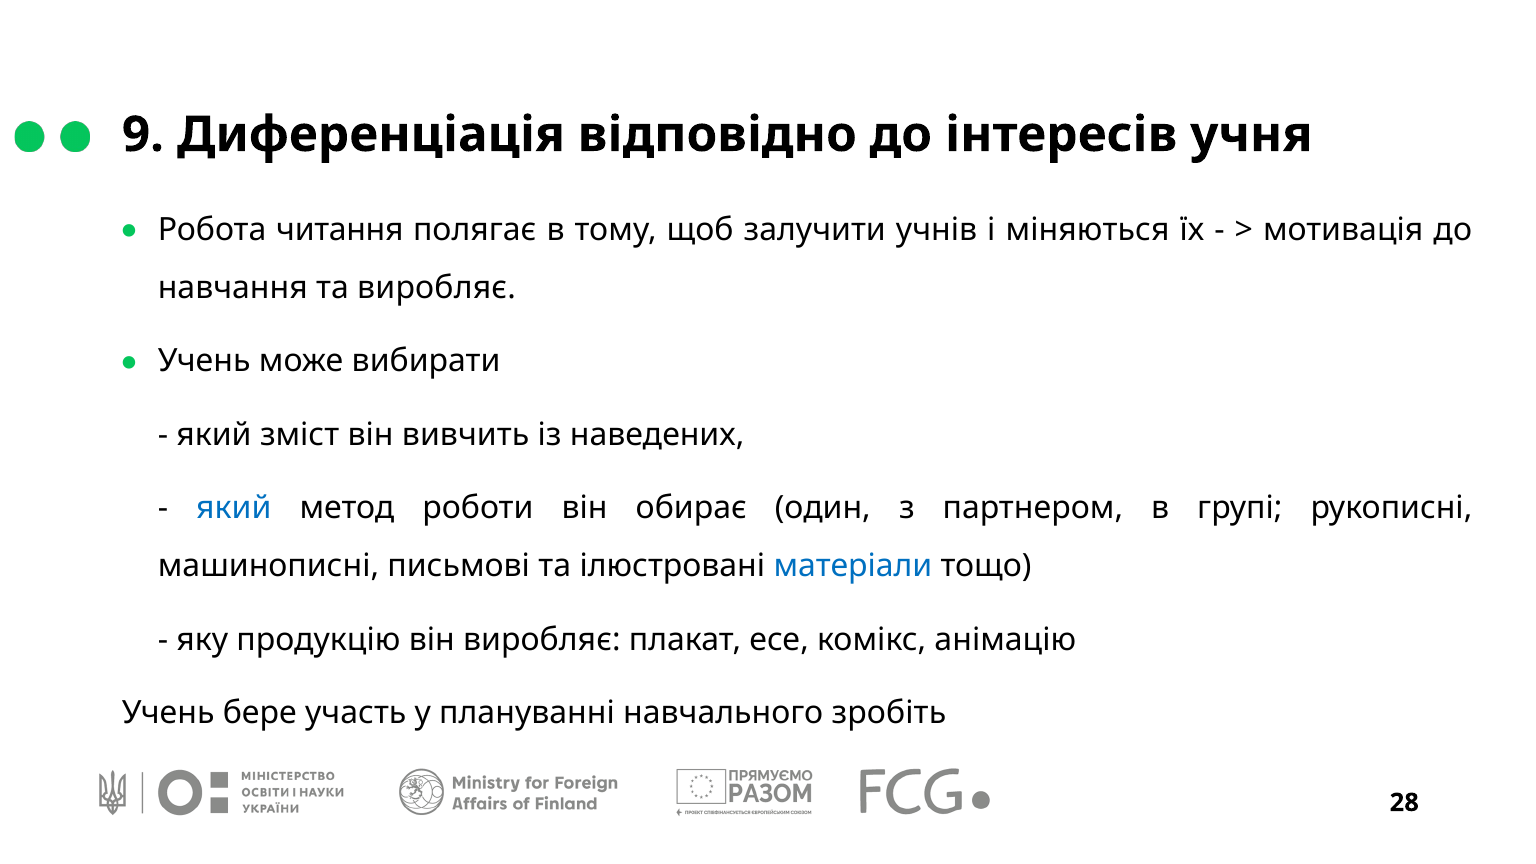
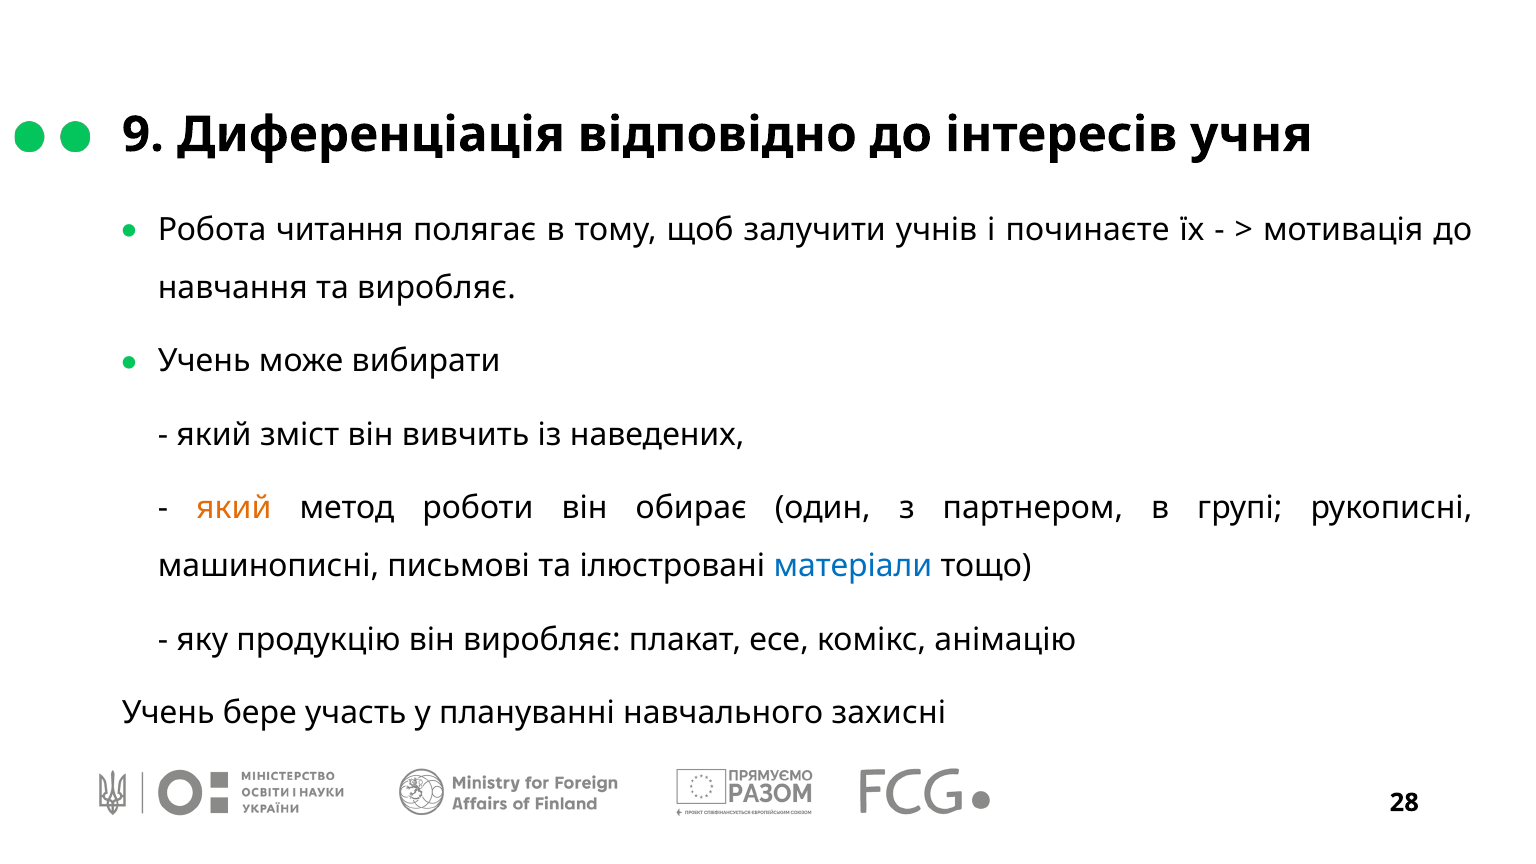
міняються: міняються -> починаєте (1088, 230)
який colour: blue -> orange (234, 508)
зробіть: зробіть -> захисні (889, 713)
